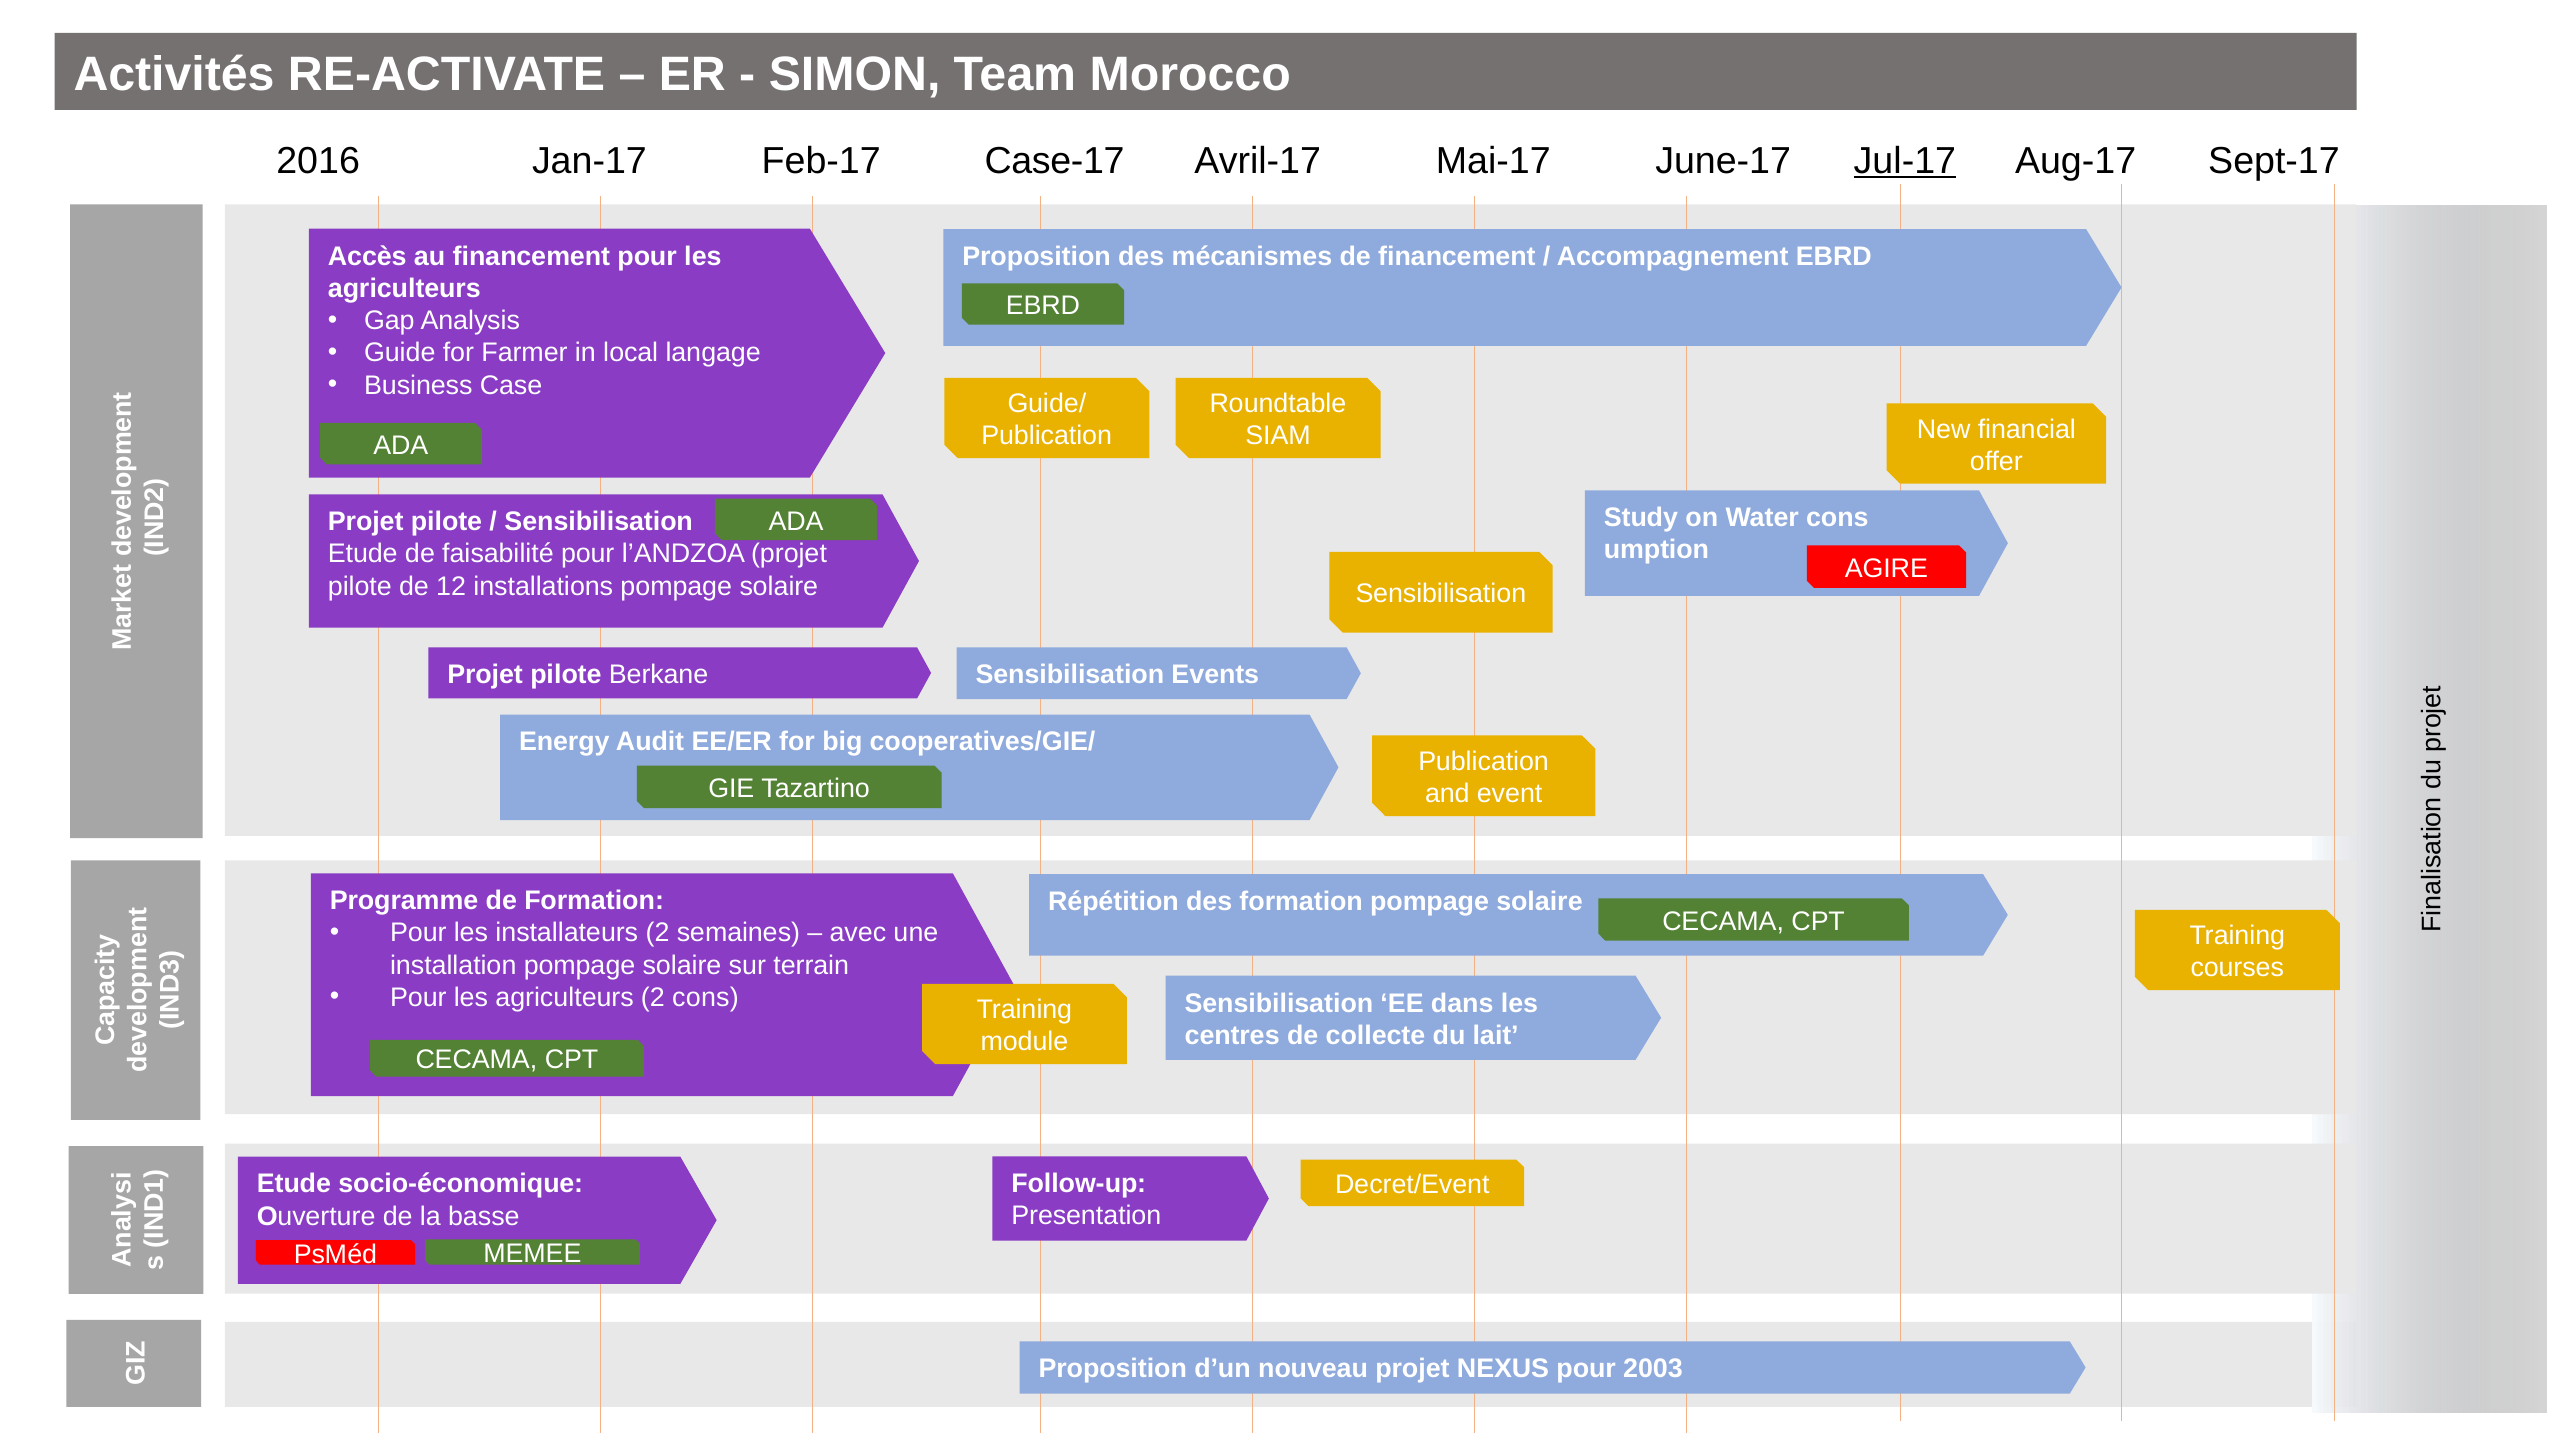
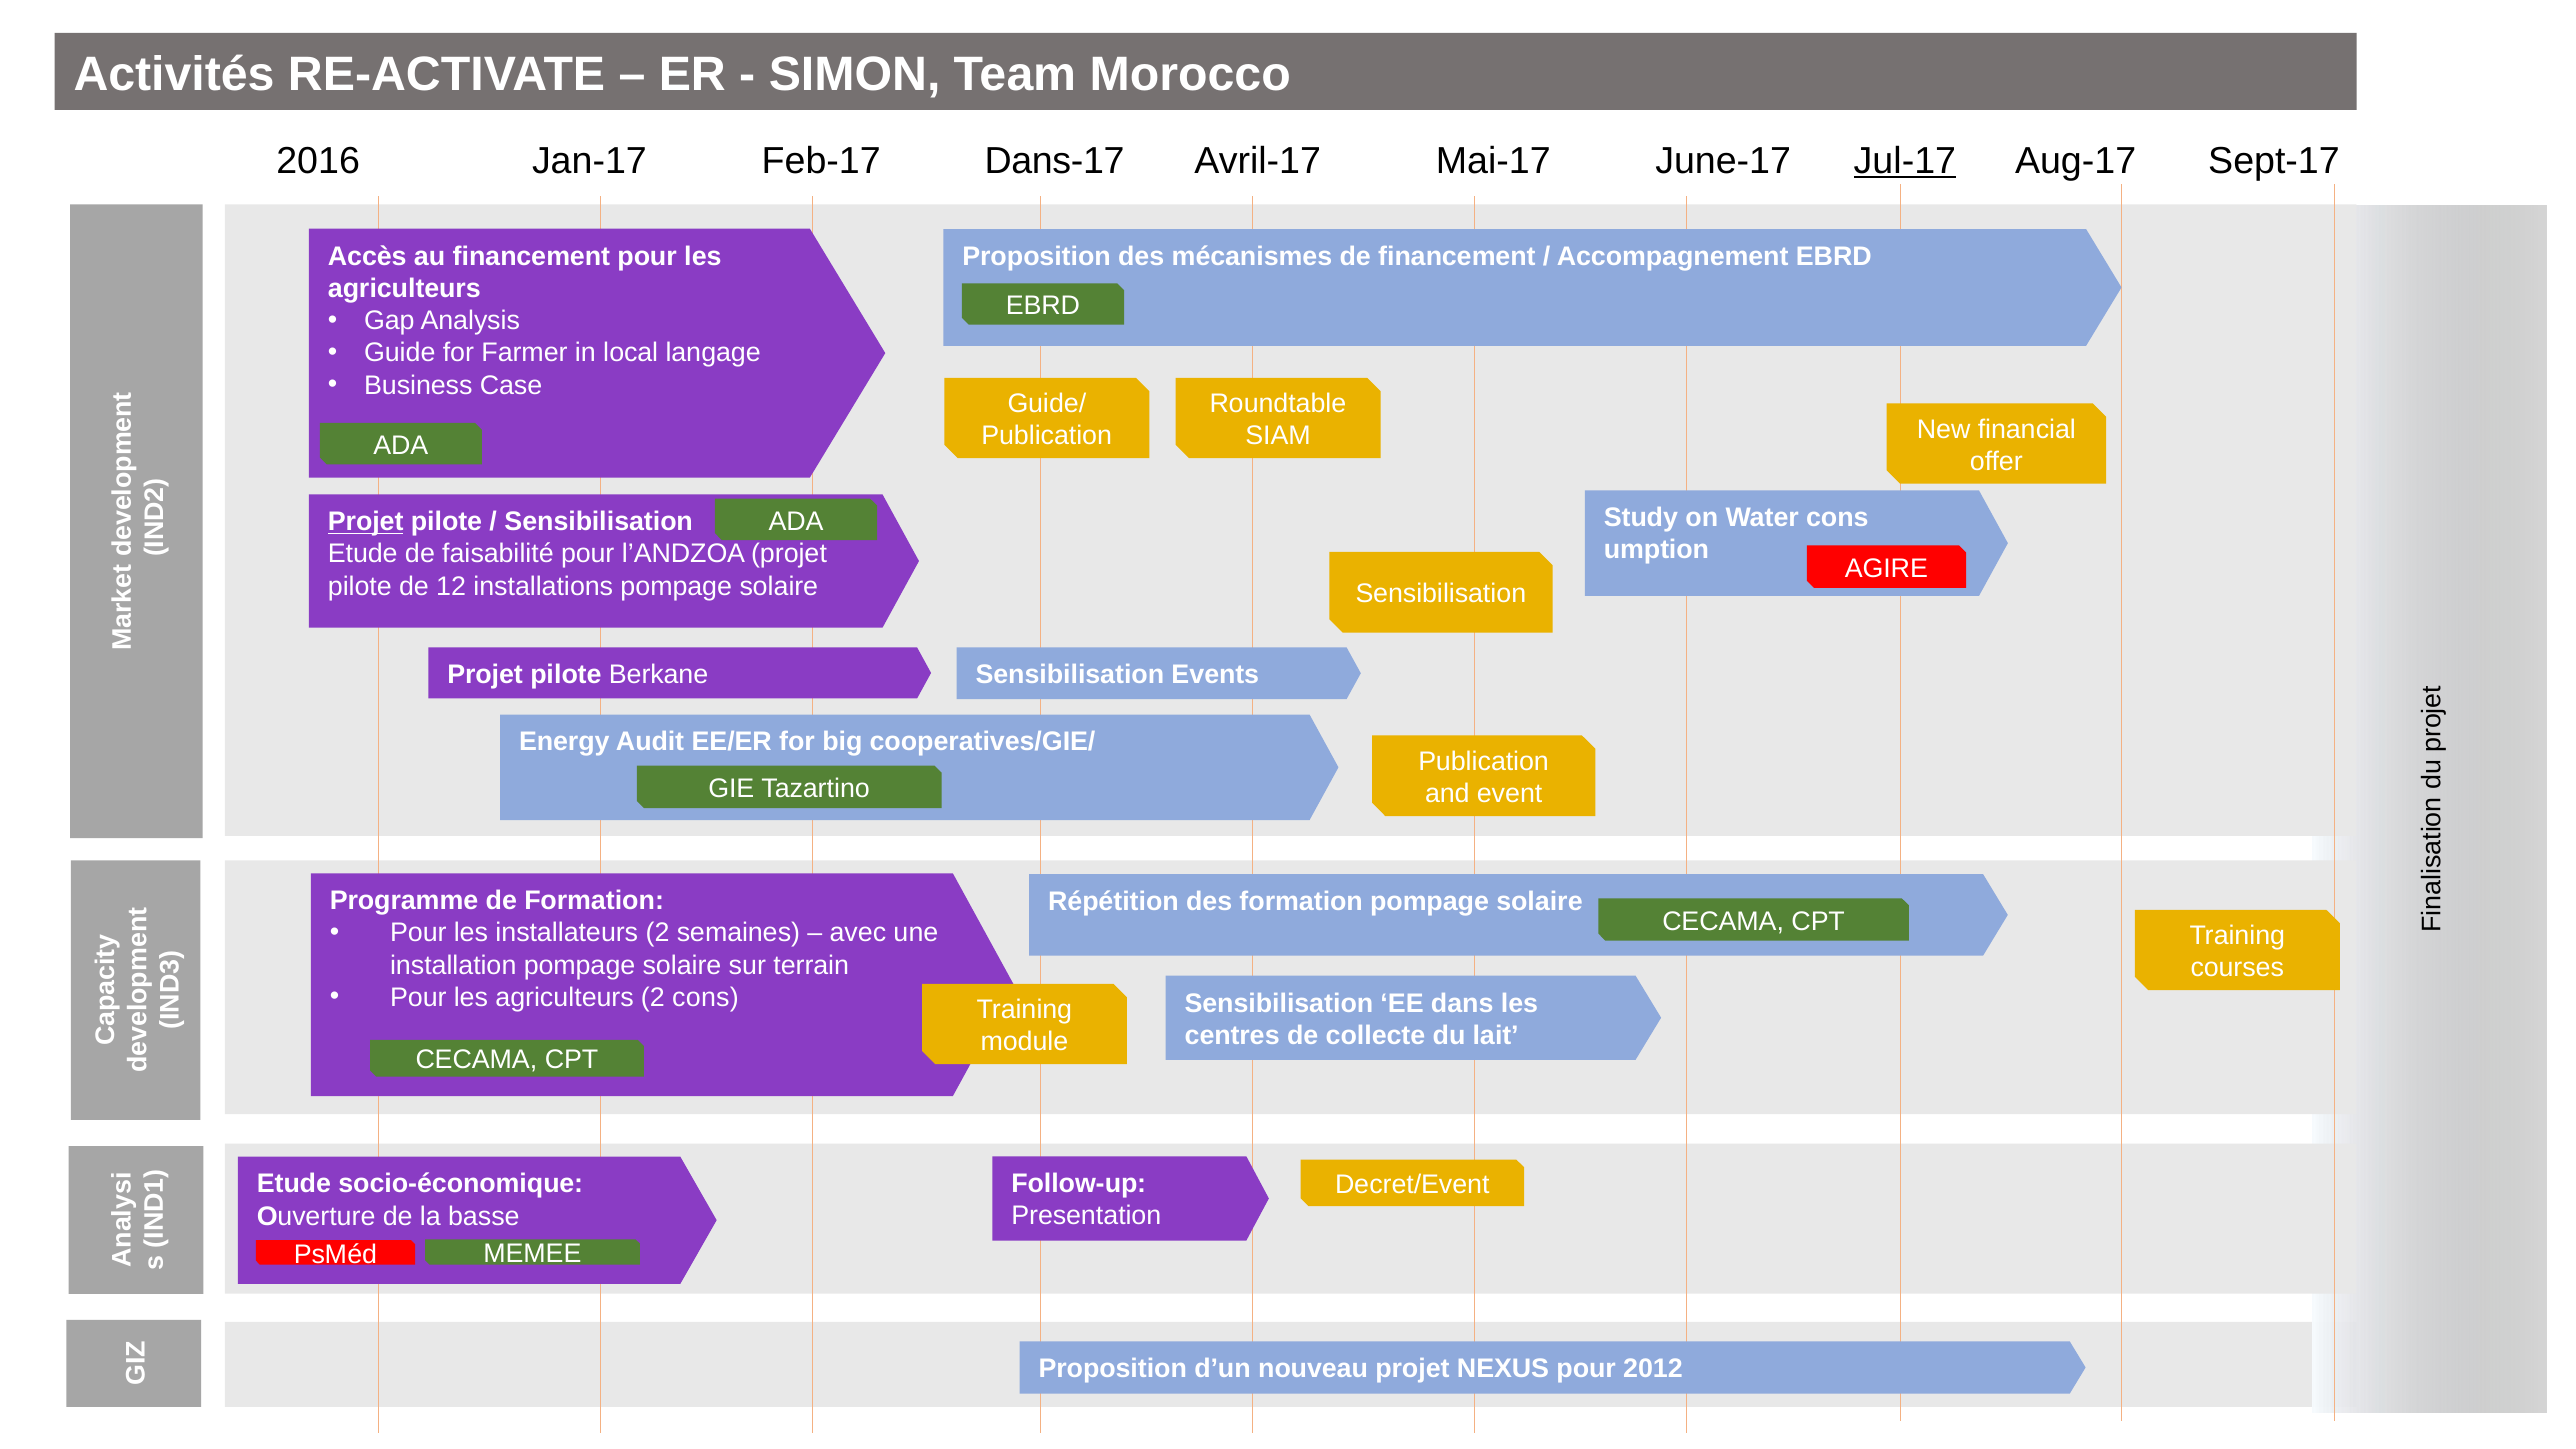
Case-17: Case-17 -> Dans-17 (1055, 161)
Projet underline: none -> present (366, 522)
2003: 2003 -> 2012 (1653, 1369)
